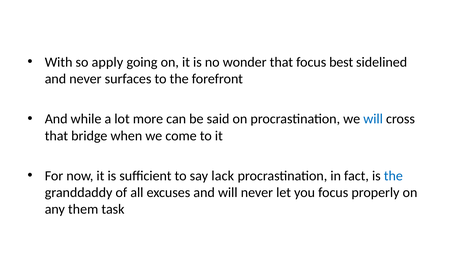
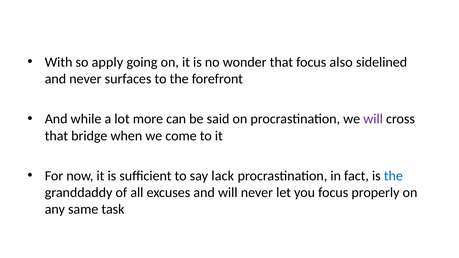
best: best -> also (341, 62)
will colour: blue -> purple (373, 119)
them: them -> same (83, 210)
